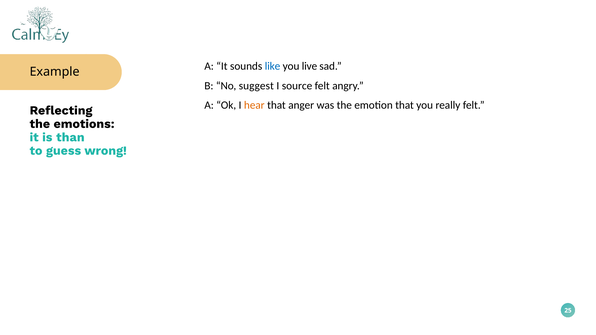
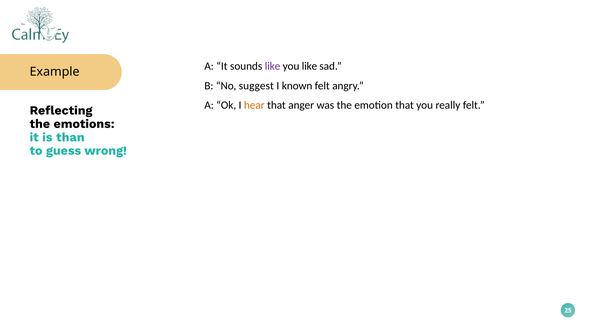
like colour: blue -> purple (273, 66)
you live: live -> like (309, 66)
source: source -> known (297, 86)
